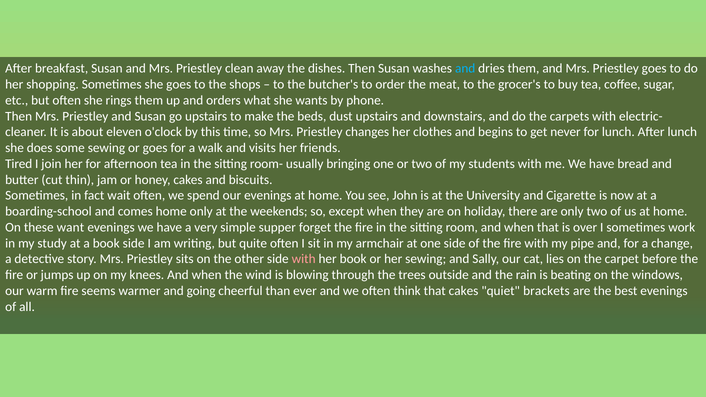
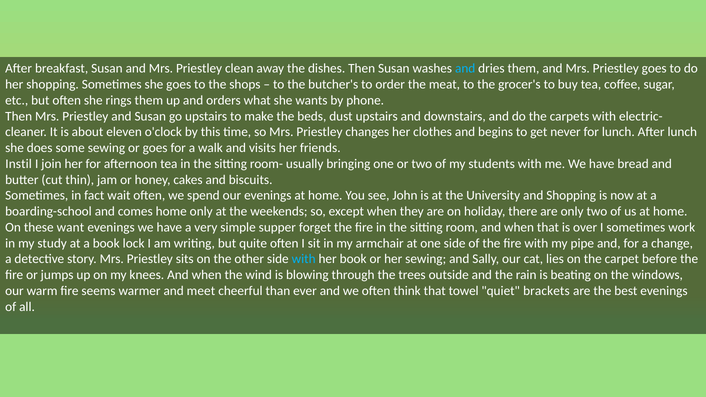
Tired: Tired -> Instil (19, 164)
and Cigarette: Cigarette -> Shopping (571, 196)
book side: side -> lock (134, 243)
with colour: pink -> light blue (304, 259)
going: going -> meet (201, 291)
that cakes: cakes -> towel (464, 291)
